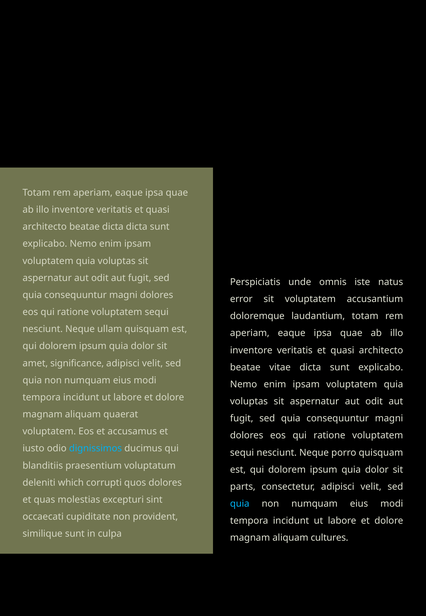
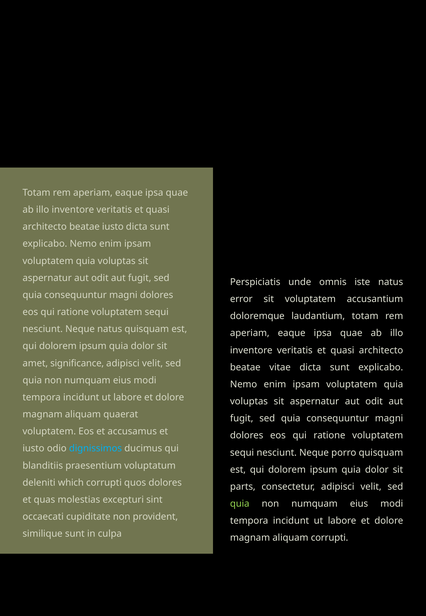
beatae dicta: dicta -> iusto (113, 227)
Neque ullam: ullam -> natus (110, 329)
quia colour: light blue -> light green (240, 503)
aliquam cultures: cultures -> corrupti (330, 537)
